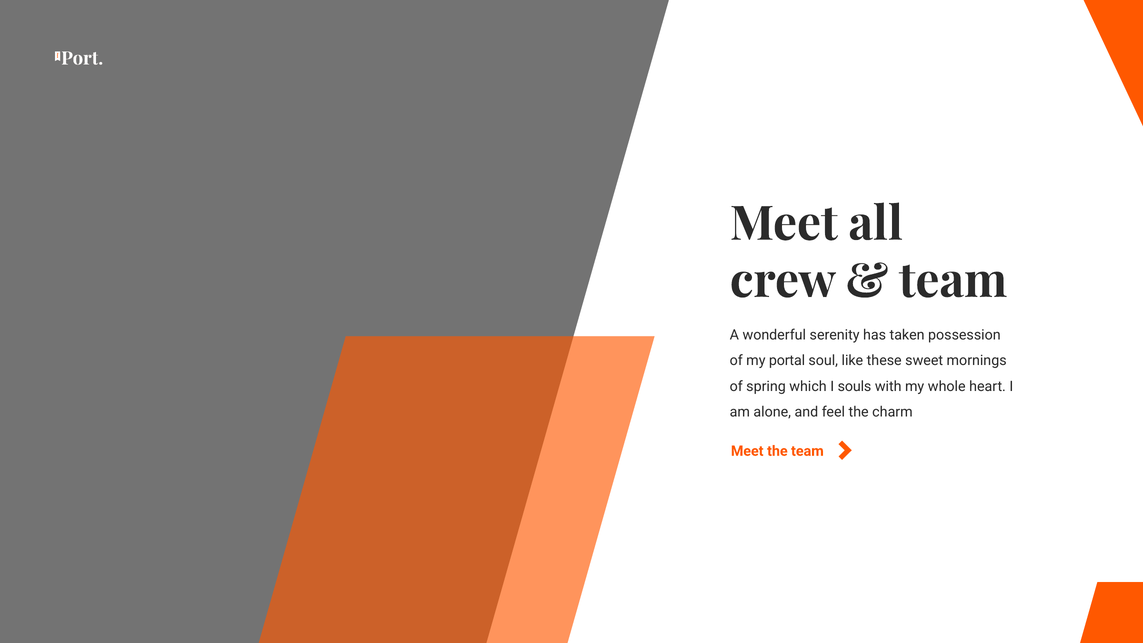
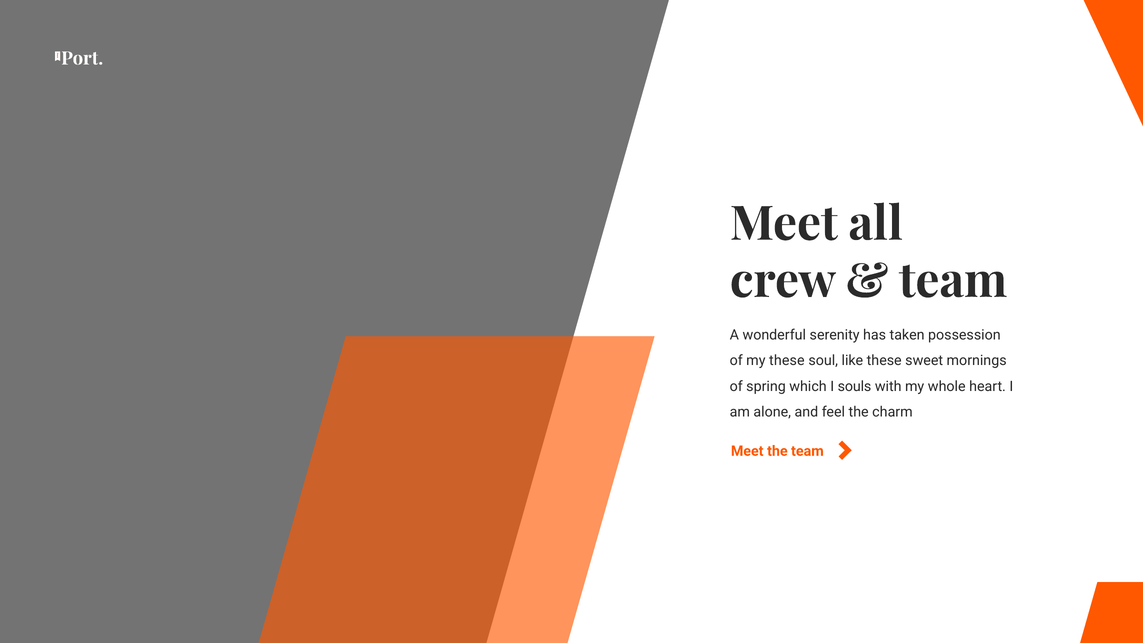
my portal: portal -> these (787, 361)
